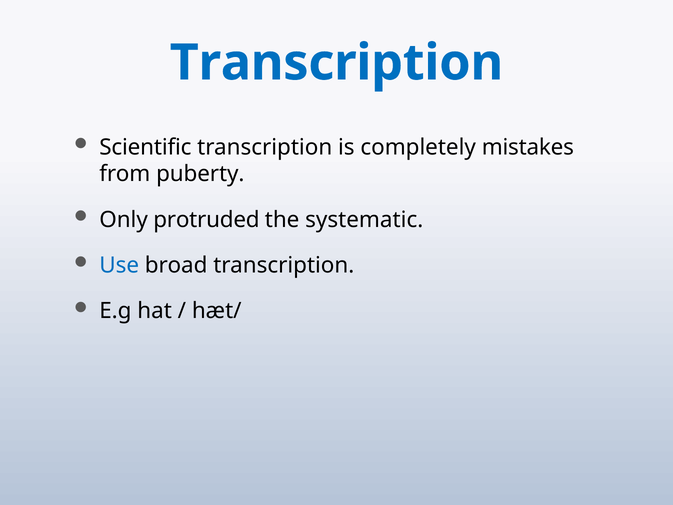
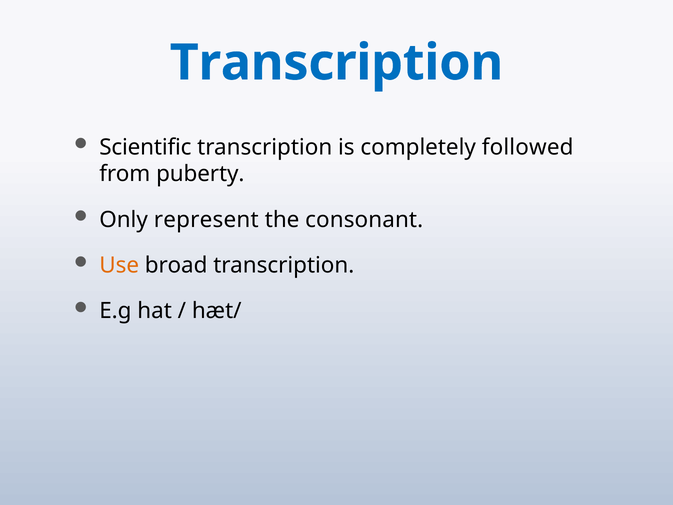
mistakes: mistakes -> followed (528, 147)
protruded: protruded -> represent (206, 220)
systematic: systematic -> consonant (364, 220)
Use colour: blue -> orange (119, 265)
